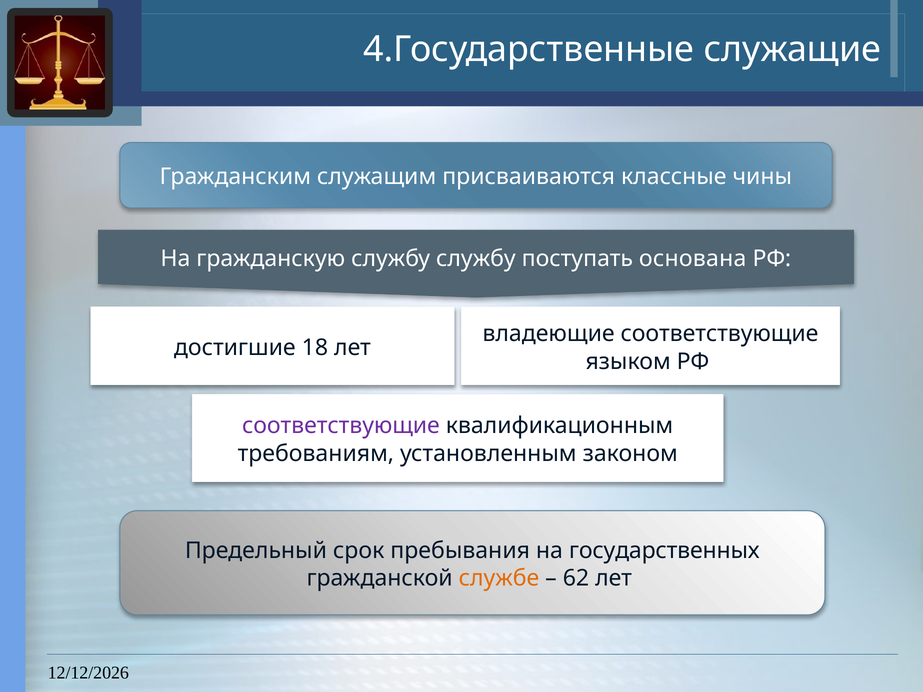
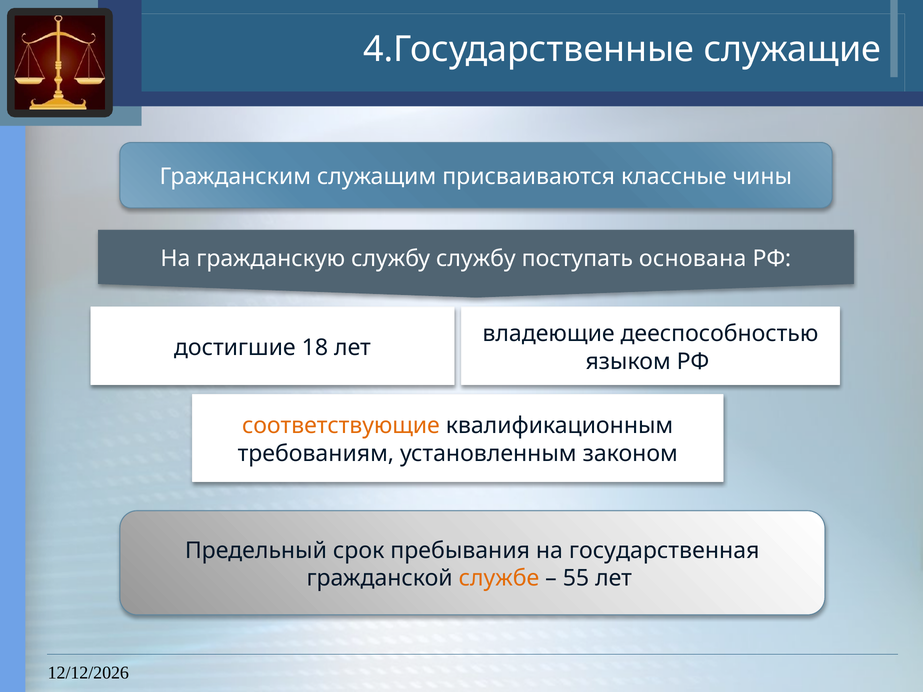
владеющие соответствующие: соответствующие -> дееспособностью (719, 334)
соответствующие colour: purple -> orange (341, 426)
государственных: государственных -> государственная (664, 551)
62: 62 -> 55 (576, 578)
